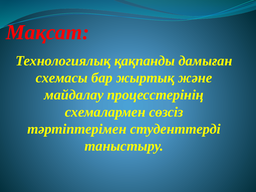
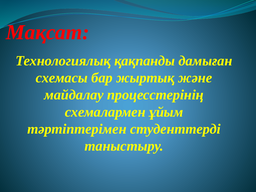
сөзсiз: сөзсiз -> ұйым (166, 112)
